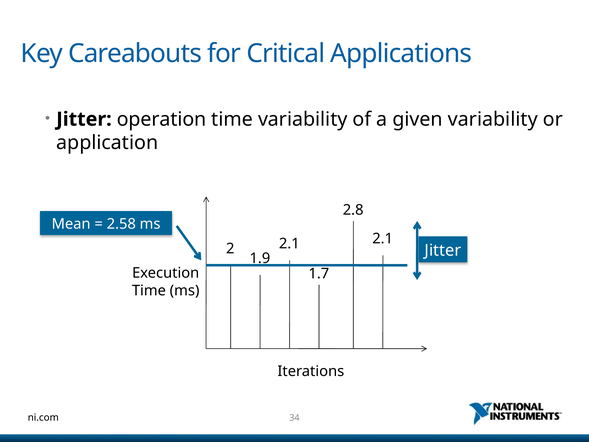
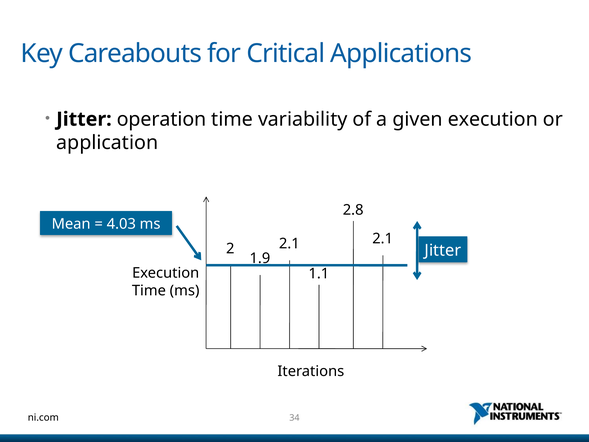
given variability: variability -> execution (493, 119)
2.58: 2.58 -> 4.03 (121, 224)
1.7: 1.7 -> 1.1 (319, 274)
